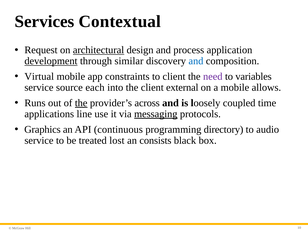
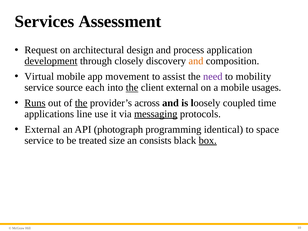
Contextual: Contextual -> Assessment (120, 22)
architectural underline: present -> none (99, 50)
similar: similar -> closely (129, 61)
and colour: blue -> orange (196, 61)
constraints: constraints -> movement (127, 76)
to client: client -> assist (174, 76)
variables: variables -> mobility (253, 76)
the underline: none -> present (132, 88)
allows: allows -> usages (266, 88)
Runs underline: none -> present (35, 103)
Graphics: Graphics -> External (42, 129)
continuous: continuous -> photograph (118, 129)
directory: directory -> identical (223, 129)
audio: audio -> space (268, 129)
lost: lost -> size (117, 140)
box underline: none -> present (208, 140)
